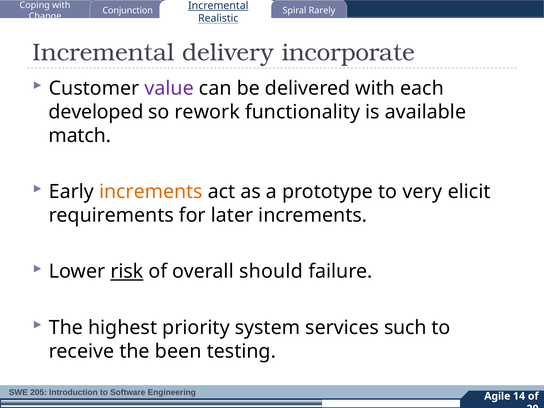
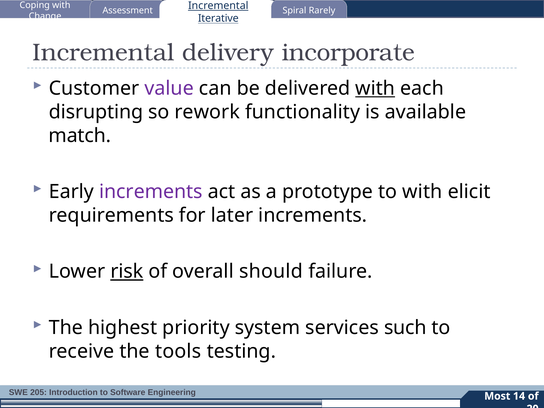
Conjunction: Conjunction -> Assessment (128, 11)
Realistic: Realistic -> Iterative (218, 18)
with underline: none -> present (375, 88)
developed: developed -> disrupting (96, 112)
increments colour: orange -> purple (151, 192)
to very: very -> with (422, 192)
been: been -> tools (178, 351)
Agile: Agile -> Most (497, 396)
